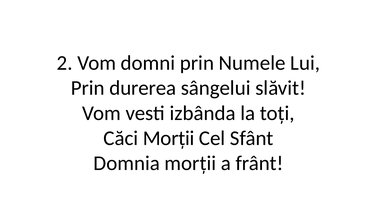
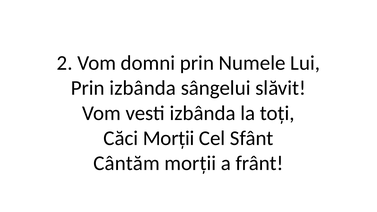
Prin durerea: durerea -> izbânda (143, 88)
Domnia: Domnia -> Cântăm (127, 163)
